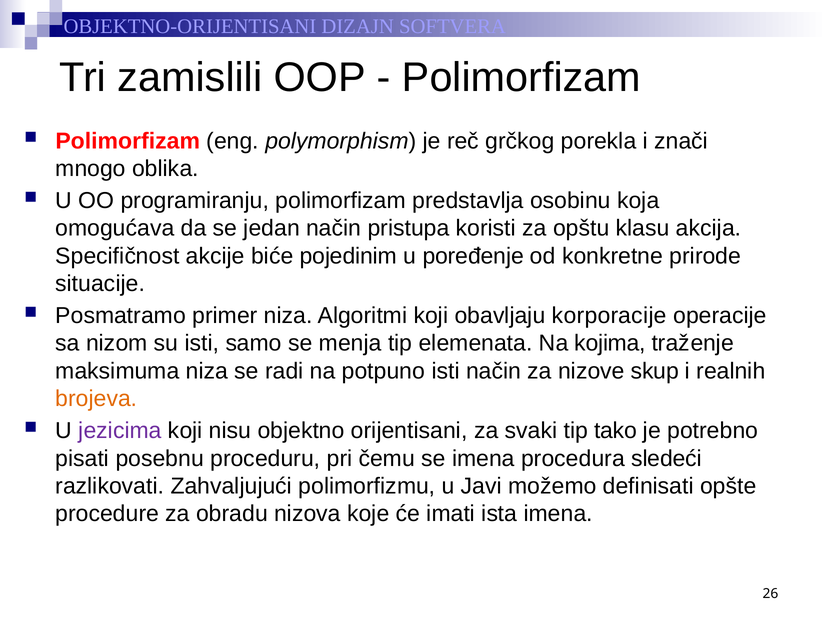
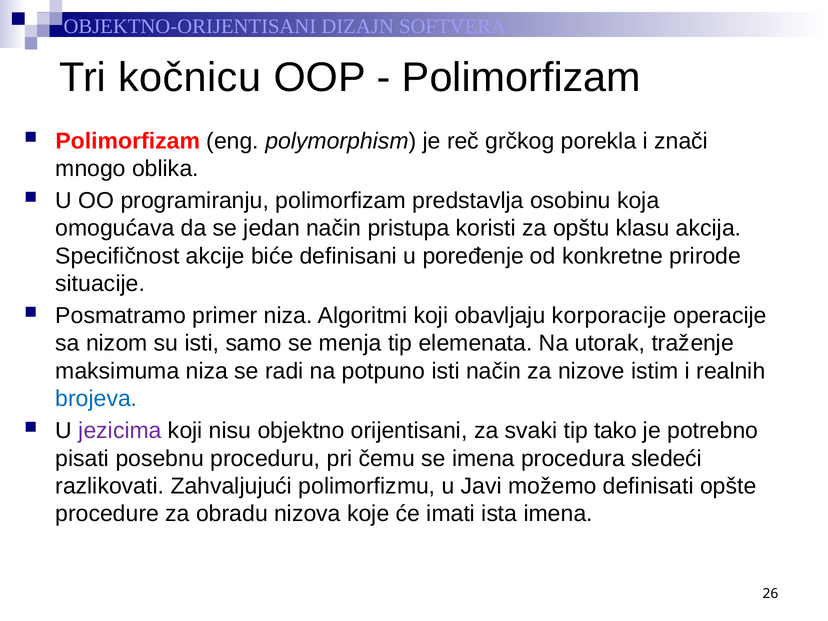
zamislili: zamislili -> kočnicu (190, 78)
pojedinim: pojedinim -> definisani (348, 256)
kojima: kojima -> utorak (610, 343)
skup: skup -> istim (655, 371)
brojeva colour: orange -> blue (96, 399)
